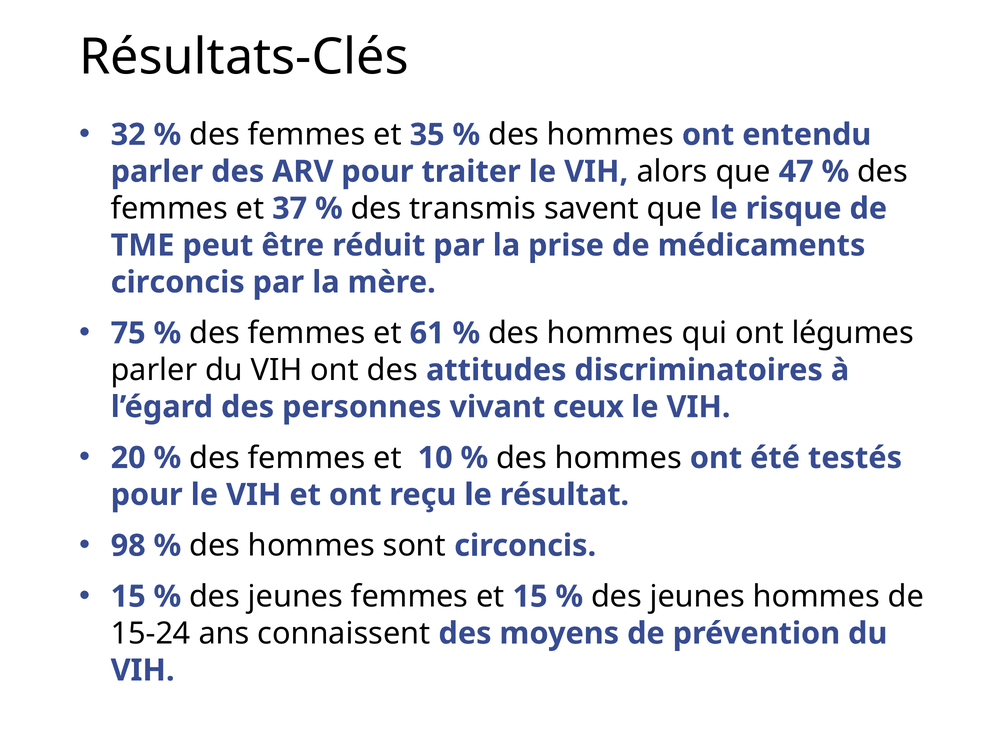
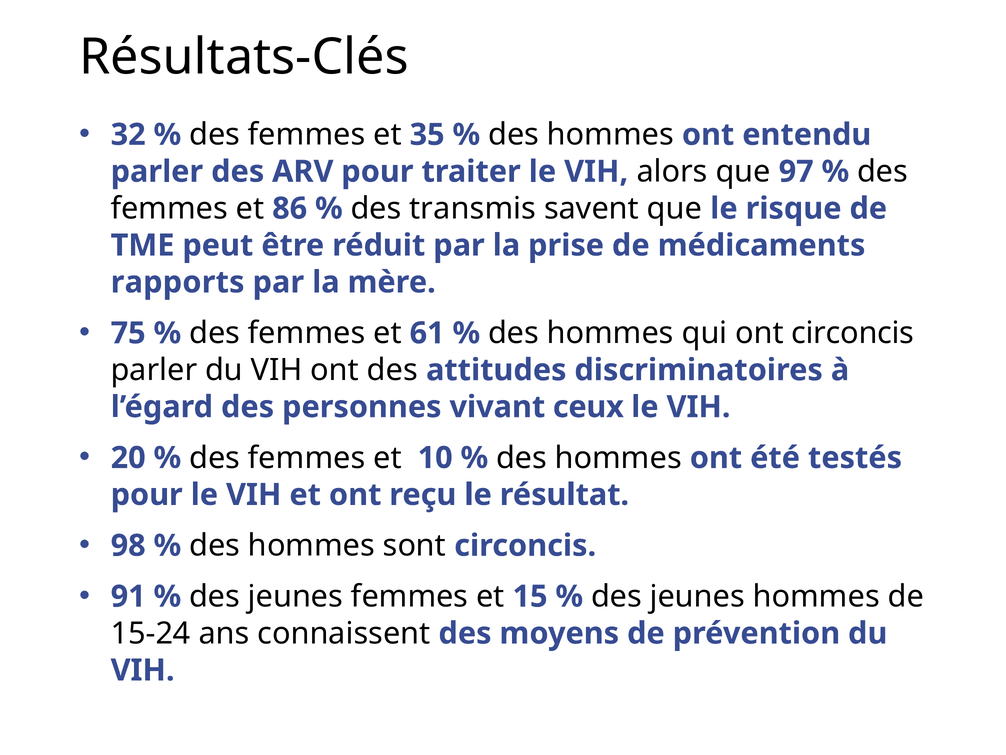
47: 47 -> 97 (796, 171)
37: 37 -> 86 (290, 208)
circoncis: circoncis -> rapports (178, 282)
ont légumes: légumes -> circoncis (853, 333)
15: 15 -> 91 (128, 596)
